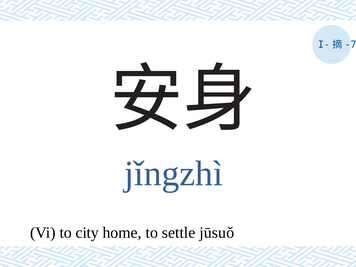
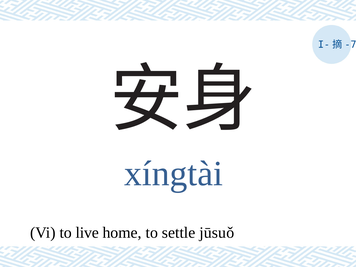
jǐngzhì: jǐngzhì -> xíngtài (174, 174)
city: city -> live (87, 233)
